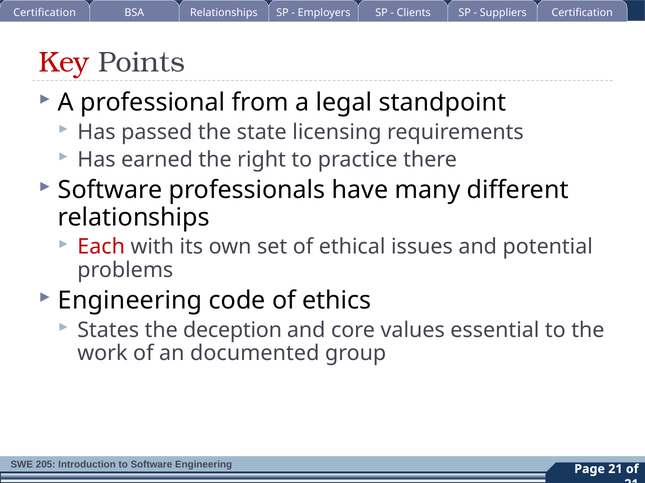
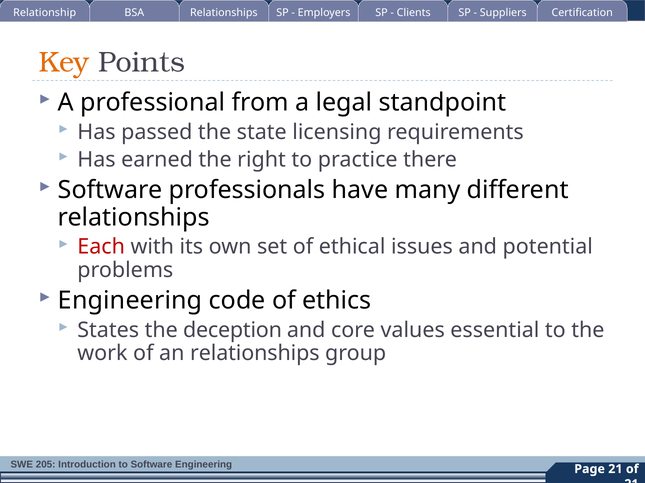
Certification: Certification -> Relationship (45, 13)
Key colour: red -> orange (64, 62)
an documented: documented -> relationships (255, 354)
